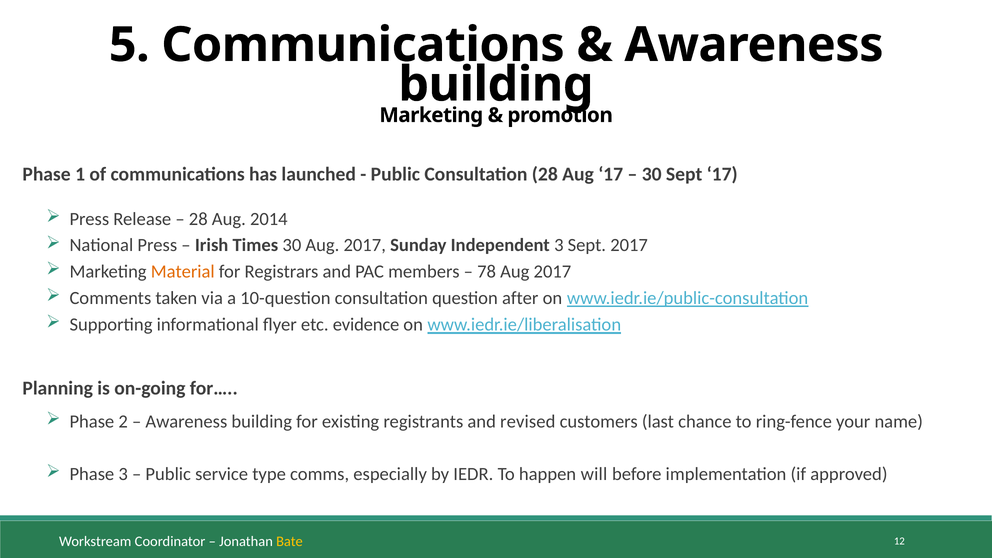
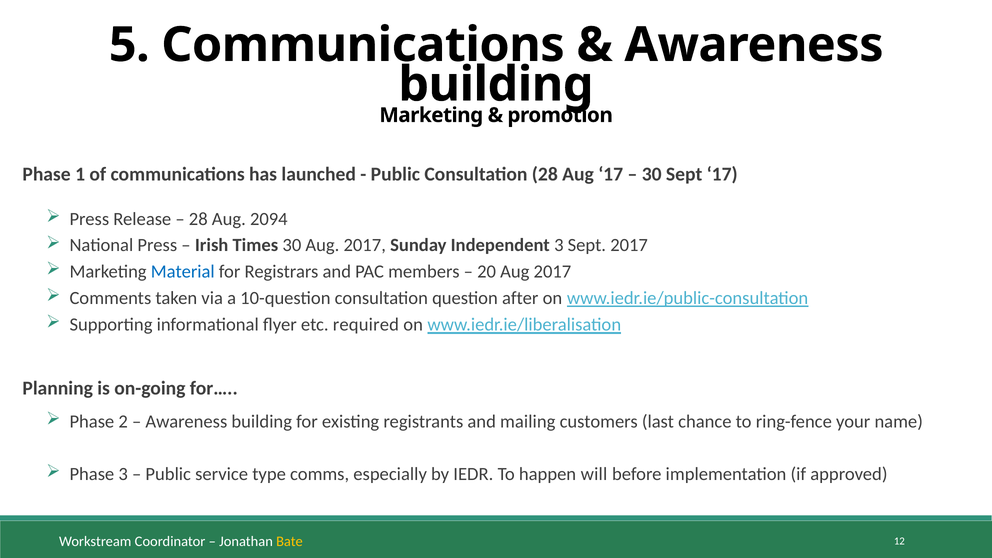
2014: 2014 -> 2094 (269, 219)
Material colour: orange -> blue (183, 272)
78: 78 -> 20 (487, 272)
evidence: evidence -> required (366, 325)
revised: revised -> mailing (528, 422)
